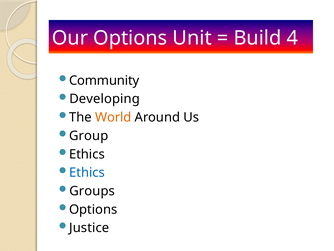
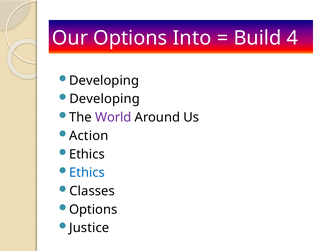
Unit: Unit -> Into (192, 38)
Community: Community -> Developing (104, 80)
World colour: orange -> purple (113, 117)
Group: Group -> Action (89, 136)
Groups: Groups -> Classes (92, 191)
